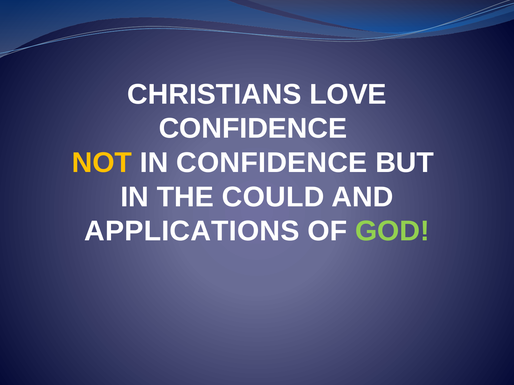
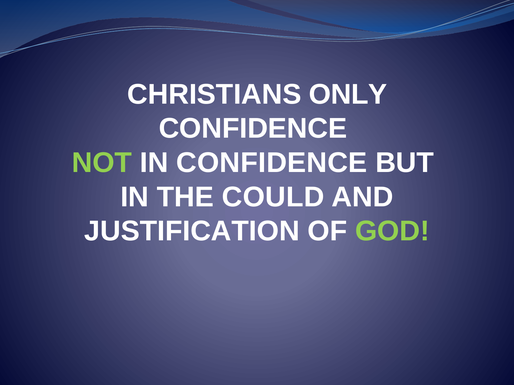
LOVE: LOVE -> ONLY (348, 94)
NOT colour: yellow -> light green (102, 163)
APPLICATIONS: APPLICATIONS -> JUSTIFICATION (192, 232)
